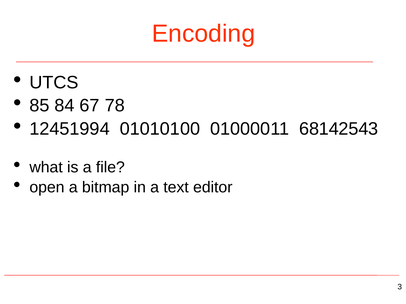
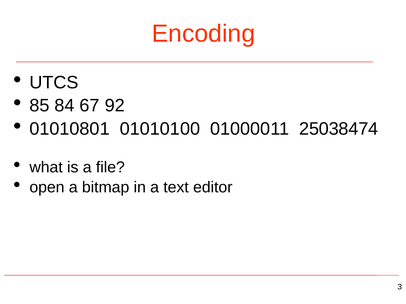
78: 78 -> 92 (115, 106)
12451994: 12451994 -> 01010801 (70, 129)
68142543: 68142543 -> 25038474 (339, 129)
